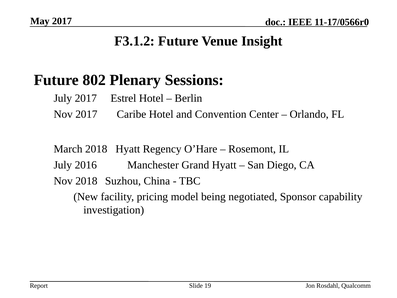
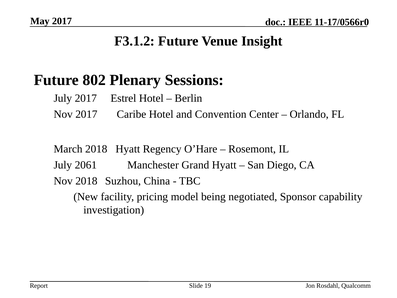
2016: 2016 -> 2061 (86, 165)
